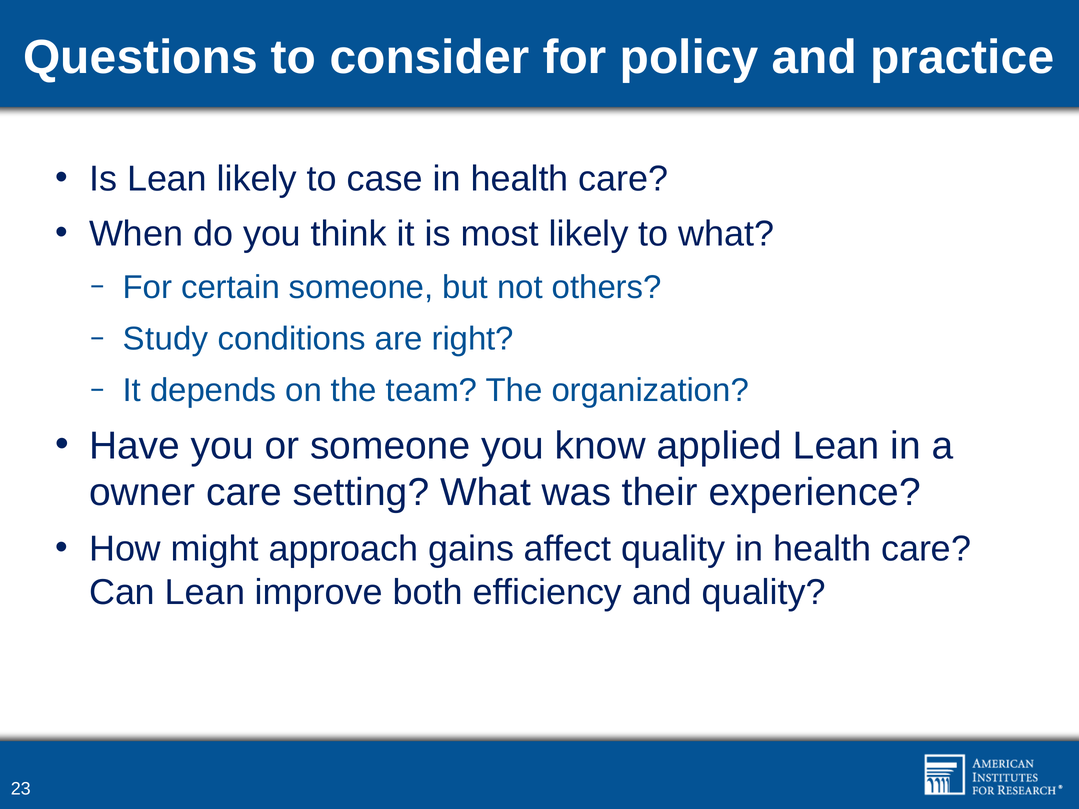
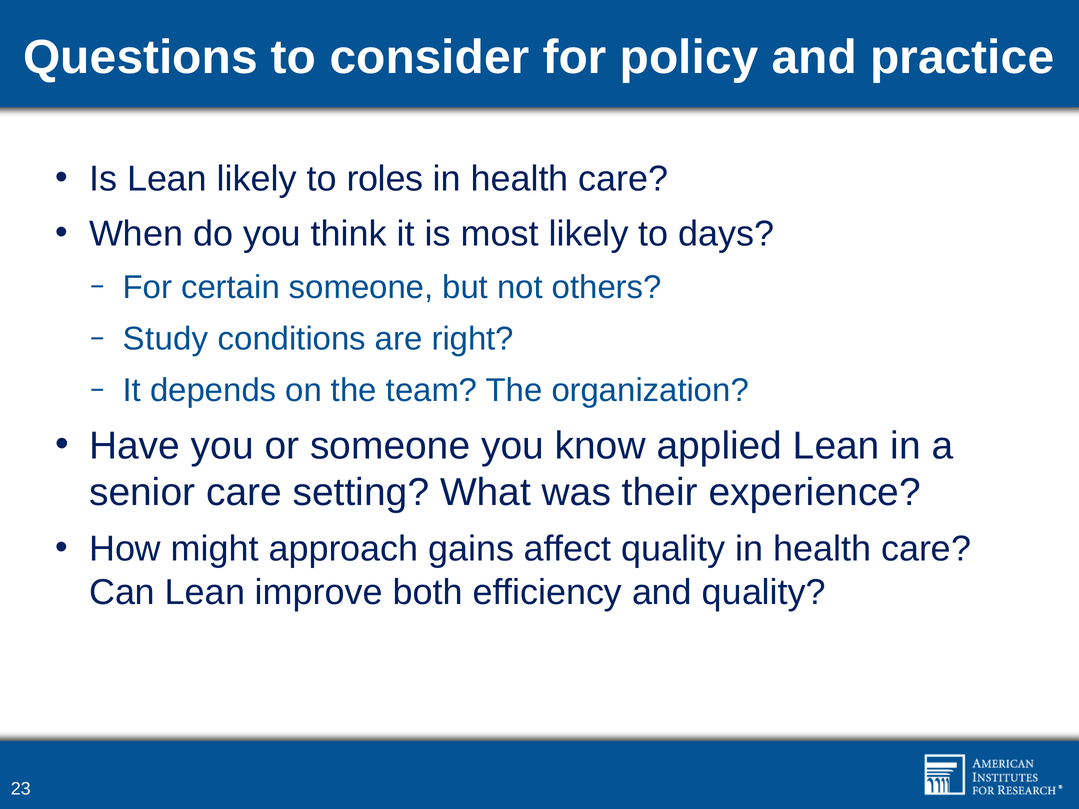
case: case -> roles (385, 179)
to what: what -> days (726, 234)
owner: owner -> senior (142, 493)
